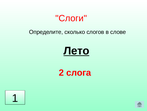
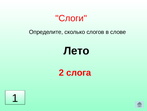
Лето underline: present -> none (76, 51)
